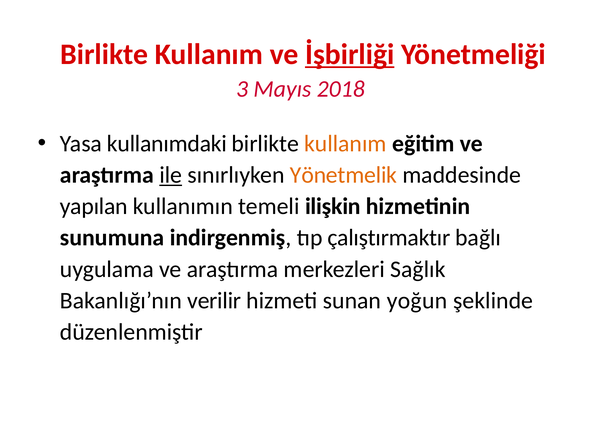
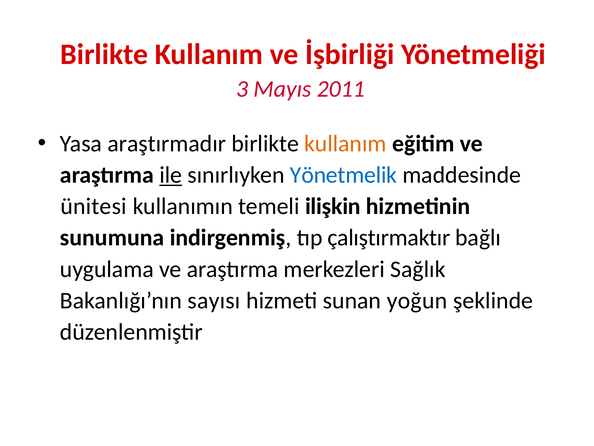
İşbirliği underline: present -> none (350, 54)
2018: 2018 -> 2011 (341, 89)
kullanımdaki: kullanımdaki -> araştırmadır (167, 143)
Yönetmelik colour: orange -> blue (344, 175)
yapılan: yapılan -> ünitesi (94, 206)
verilir: verilir -> sayısı (214, 300)
